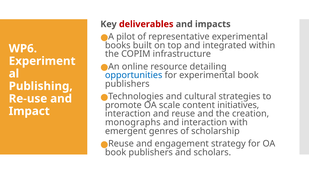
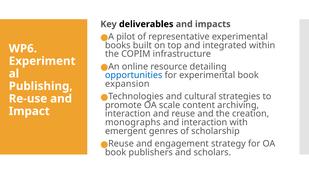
deliverables colour: red -> black (146, 24)
publishers: publishers -> expansion (127, 84)
initiatives: initiatives -> archiving (238, 105)
